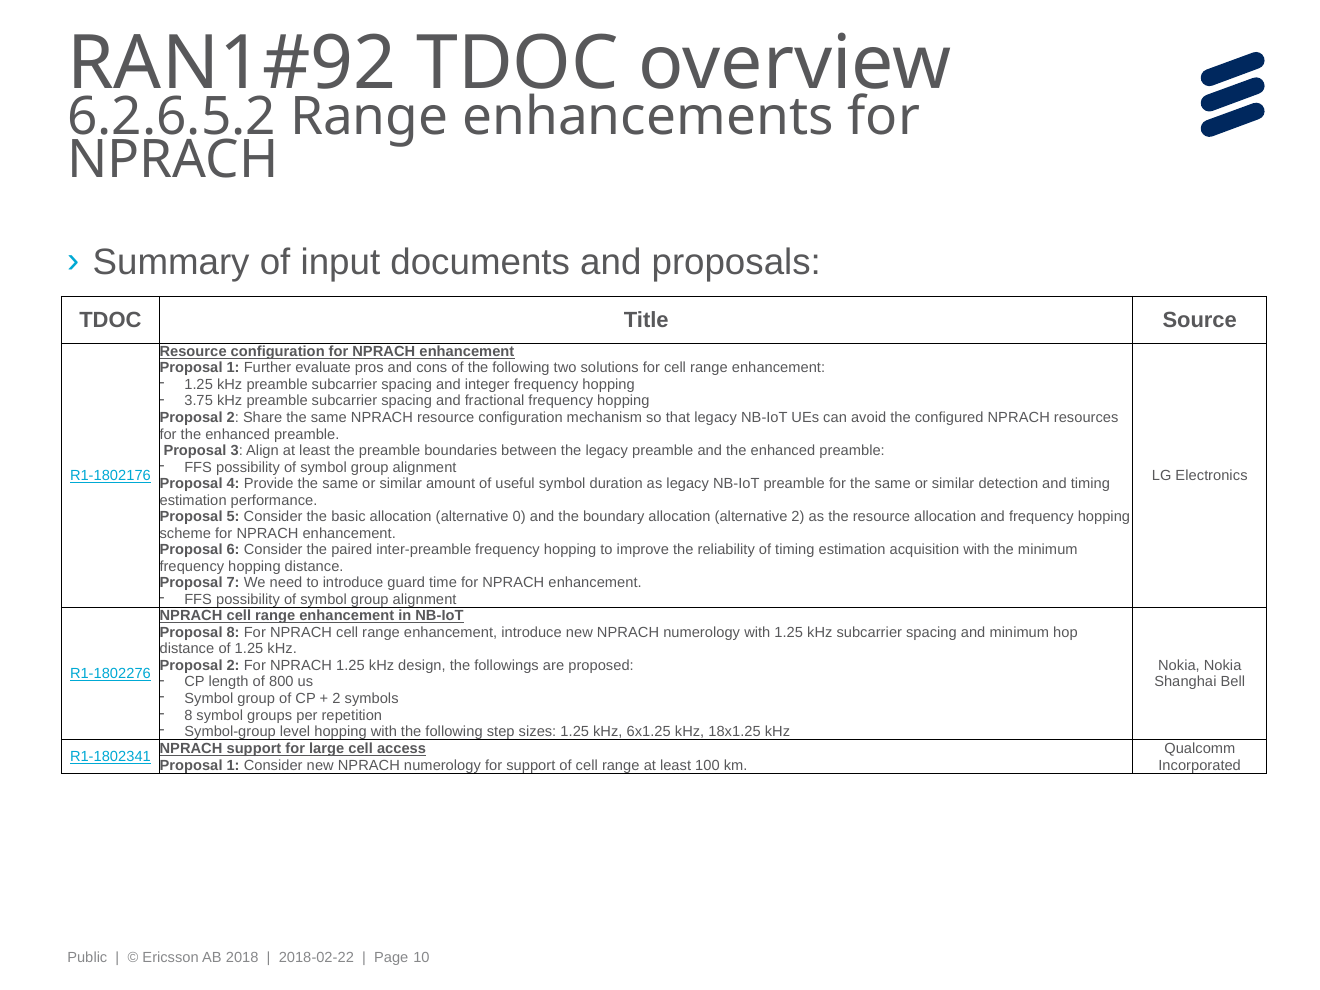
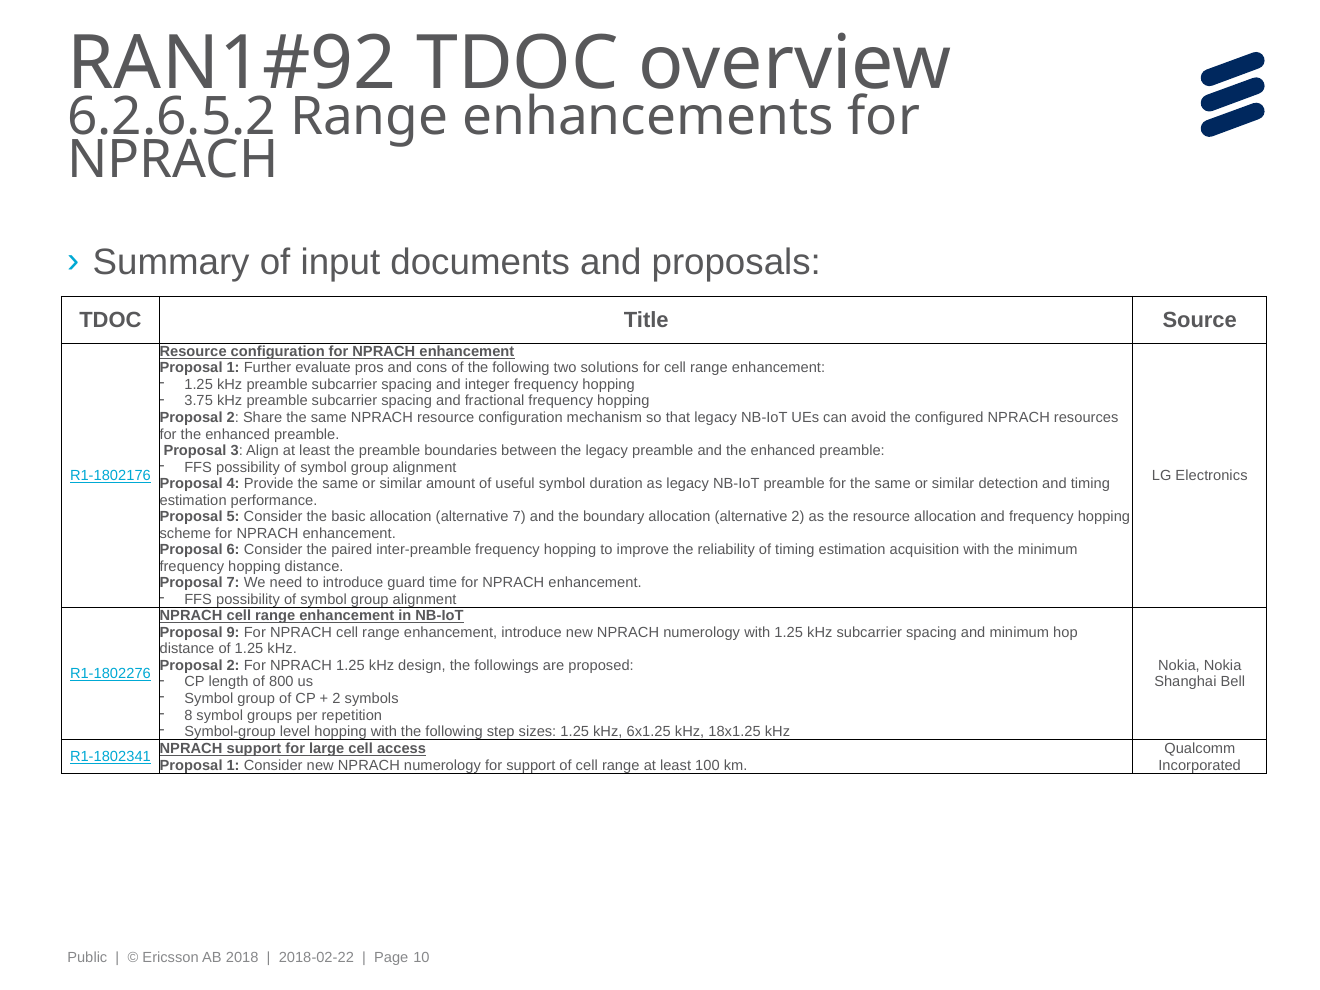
alternative 0: 0 -> 7 (519, 517)
Proposal 8: 8 -> 9 (233, 633)
